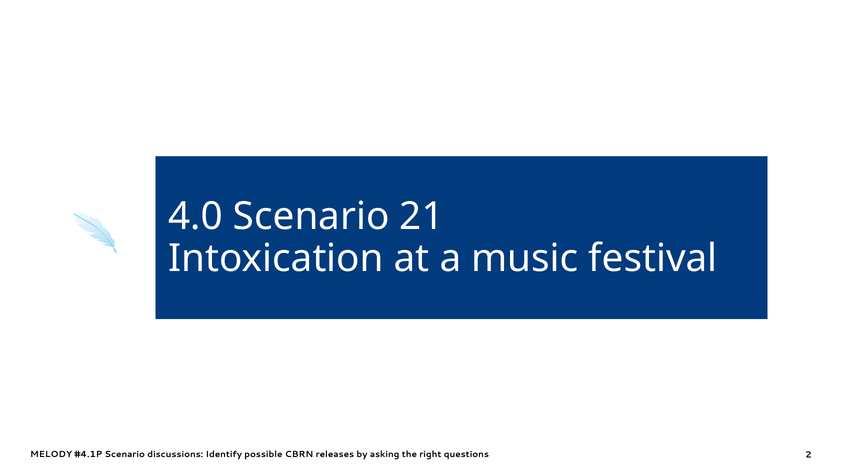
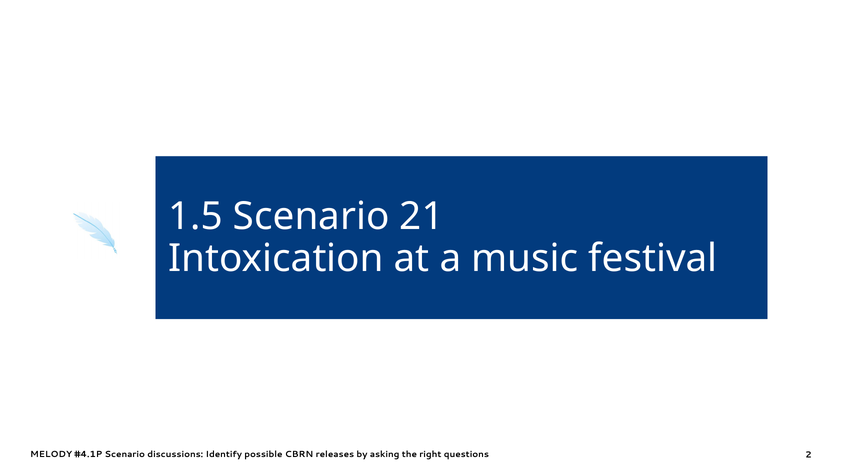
4.0: 4.0 -> 1.5 (196, 216)
